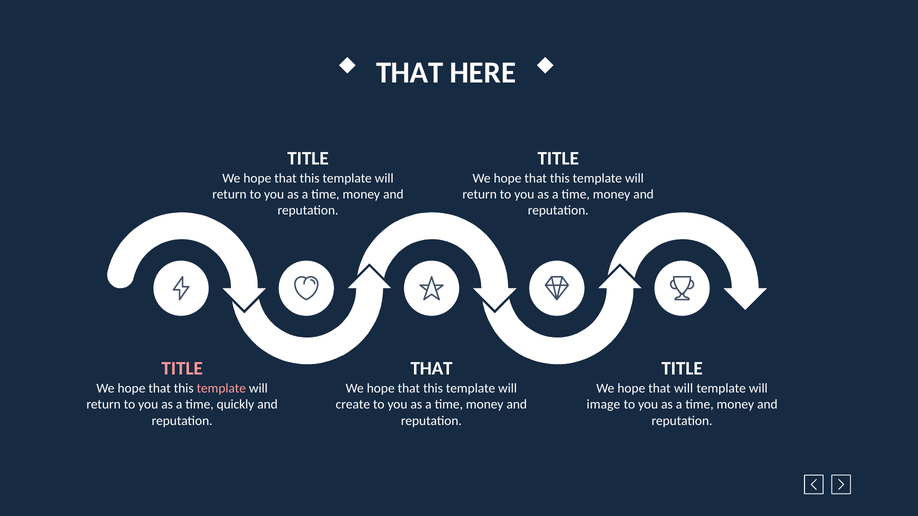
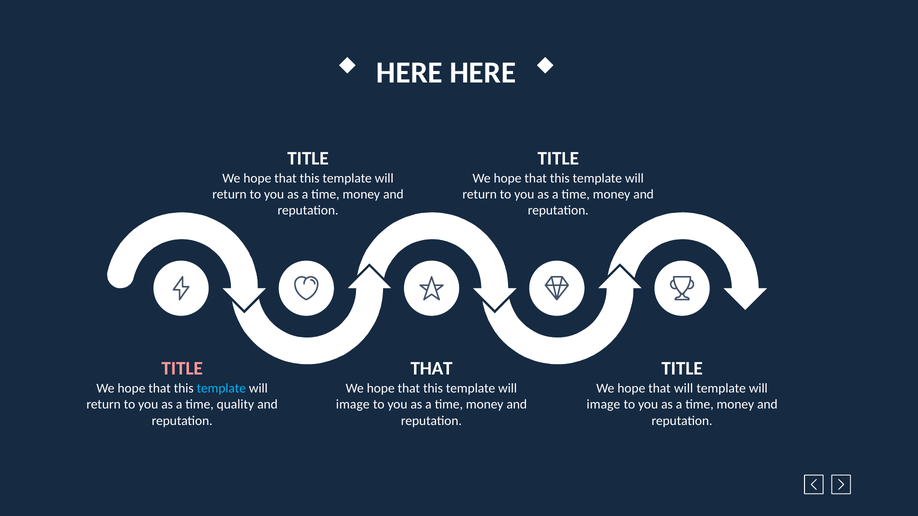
THAT: THAT -> HERE (410, 73)
template colour: pink -> light blue (221, 389)
quickly: quickly -> quality (235, 405)
create: create -> image (353, 405)
